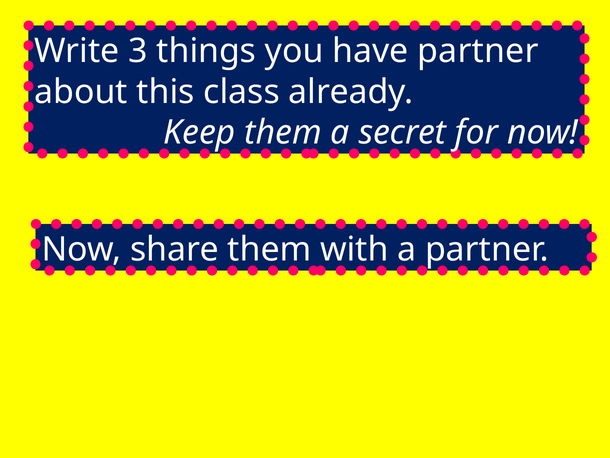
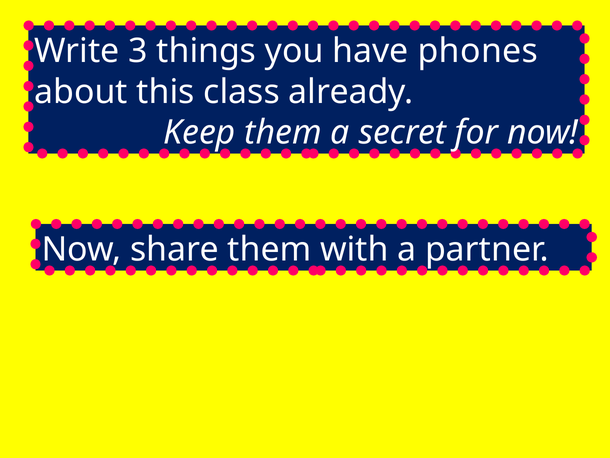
have partner: partner -> phones (478, 51)
